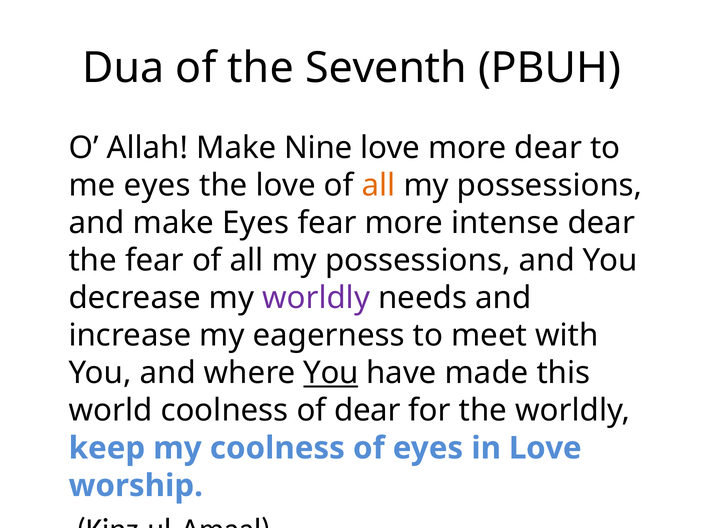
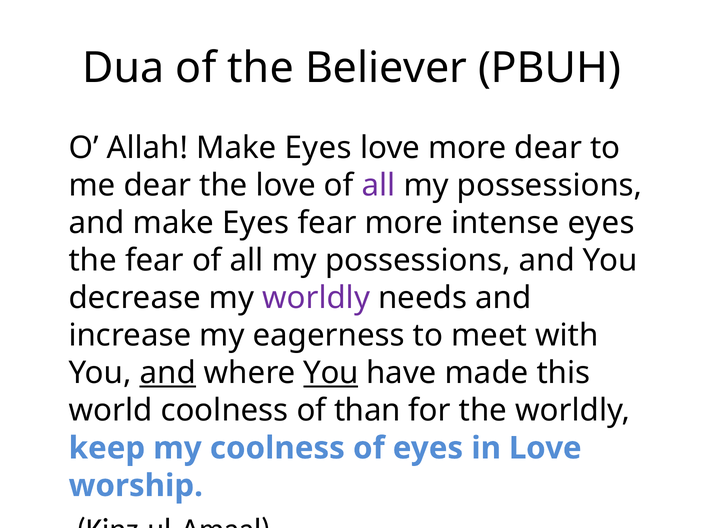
Seventh: Seventh -> Believer (386, 68)
Allah Make Nine: Nine -> Eyes (318, 148)
me eyes: eyes -> dear (157, 185)
all colour: orange -> purple (379, 185)
intense dear: dear -> eyes (601, 223)
and underline: none -> present (168, 373)
of dear: dear -> than (367, 411)
